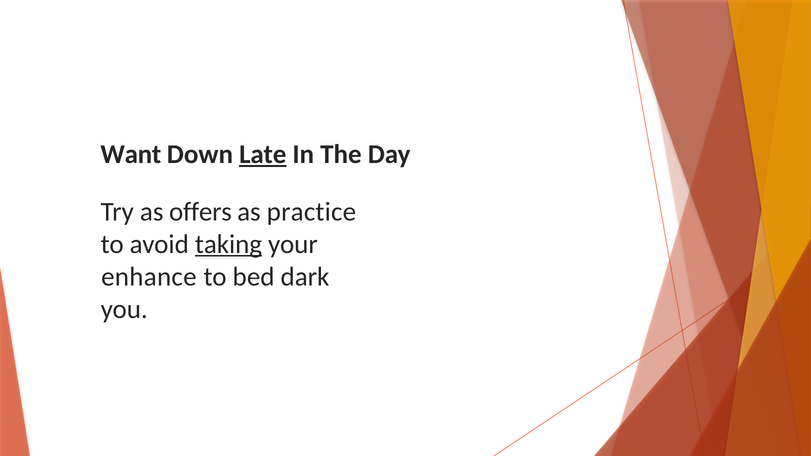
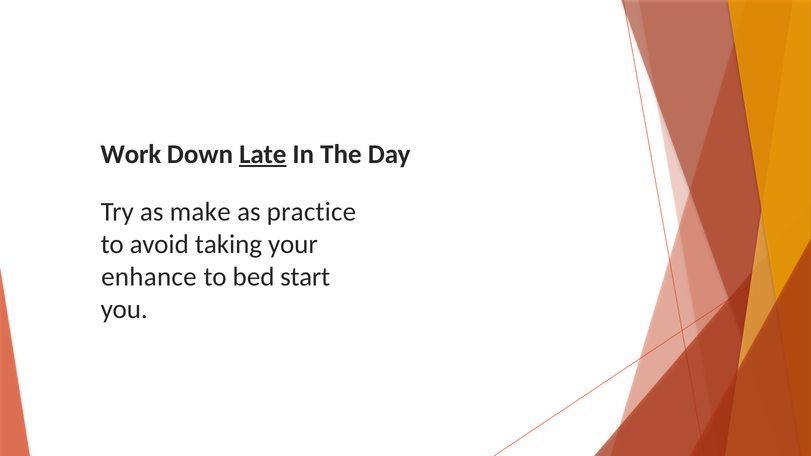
Want: Want -> Work (131, 154)
offers: offers -> make (200, 212)
taking underline: present -> none (228, 244)
dark: dark -> start (305, 277)
